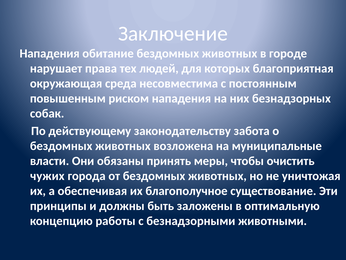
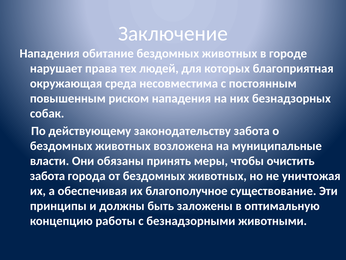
чужих: чужих -> забота (47, 176)
